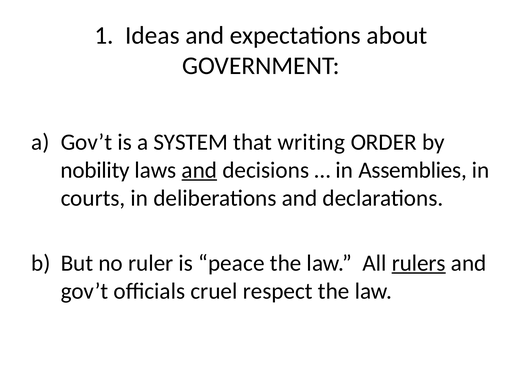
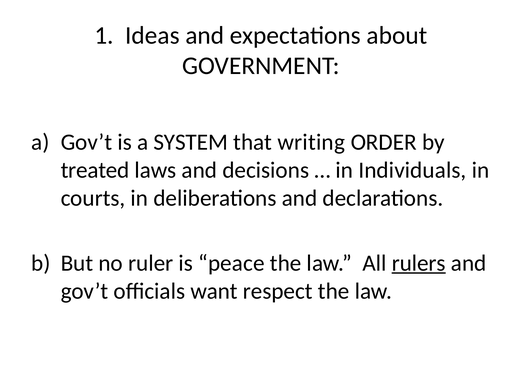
nobility: nobility -> treated (95, 170)
and underline: present -> none (199, 170)
Assemblies: Assemblies -> Individuals (412, 170)
cruel: cruel -> want (214, 291)
